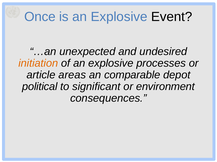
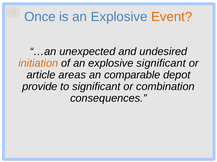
Event colour: black -> orange (172, 17)
explosive processes: processes -> significant (161, 64)
political: political -> provide (40, 87)
environment: environment -> combination (165, 87)
